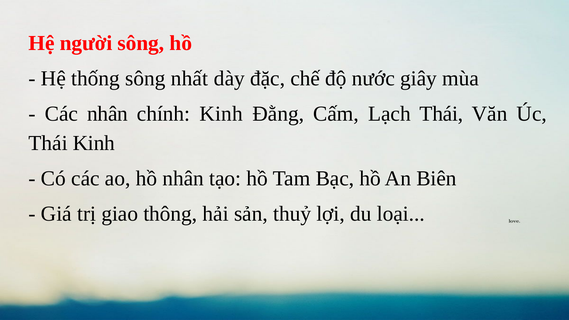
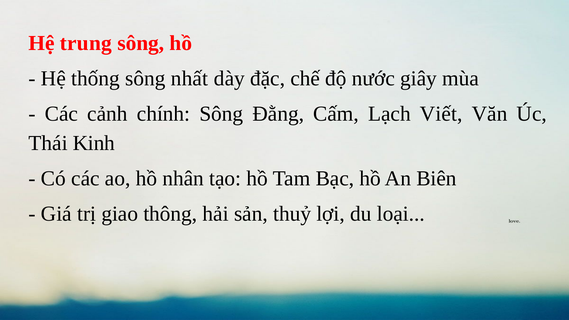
người: người -> trung (86, 43)
Các nhân: nhân -> cảnh (107, 114)
chính Kinh: Kinh -> Sông (221, 114)
Lạch Thái: Thái -> Viết (441, 114)
